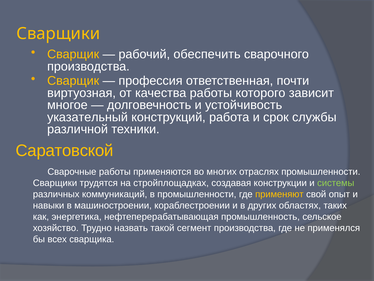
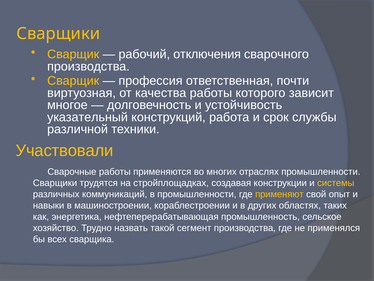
обеспечить: обеспечить -> отключения (207, 54)
Саратовской: Саратовской -> Участвовали (65, 150)
системы colour: light green -> yellow (336, 183)
